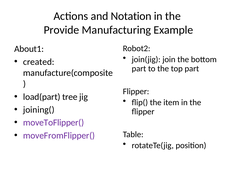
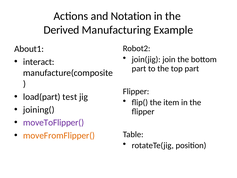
Provide: Provide -> Derived (61, 30)
created: created -> interact (39, 62)
tree: tree -> test (70, 97)
moveFromFlipper( colour: purple -> orange (59, 135)
